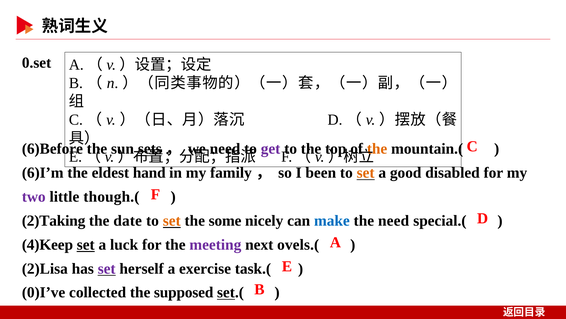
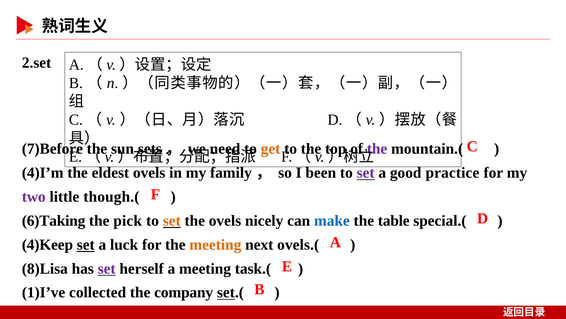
0.set: 0.set -> 2.set (37, 63)
6)Before: 6)Before -> 7)Before (52, 149)
get colour: purple -> orange (271, 149)
the colour: orange -> purple (377, 149)
6)I’m: 6)I’m -> 4)I’m (43, 173)
eldest hand: hand -> ovels (149, 173)
set colour: orange -> purple (366, 173)
disabled: disabled -> practice (452, 173)
2)Taking: 2)Taking -> 6)Taking (54, 220)
date: date -> pick (128, 220)
the some: some -> ovels (225, 220)
the need: need -> table (394, 220)
meeting colour: purple -> orange (215, 244)
2)Lisa: 2)Lisa -> 8)Lisa (45, 268)
a exercise: exercise -> meeting (205, 268)
0)I’ve: 0)I’ve -> 1)I’ve (44, 292)
supposed: supposed -> company (184, 292)
